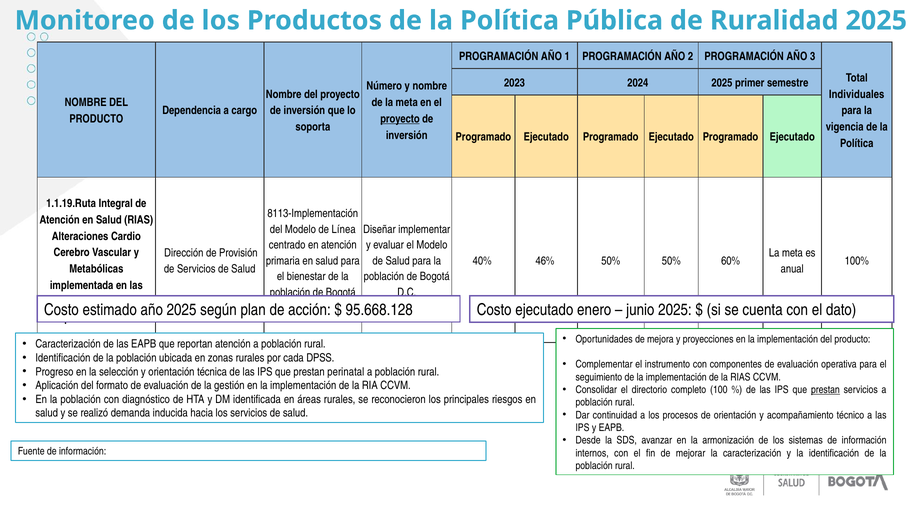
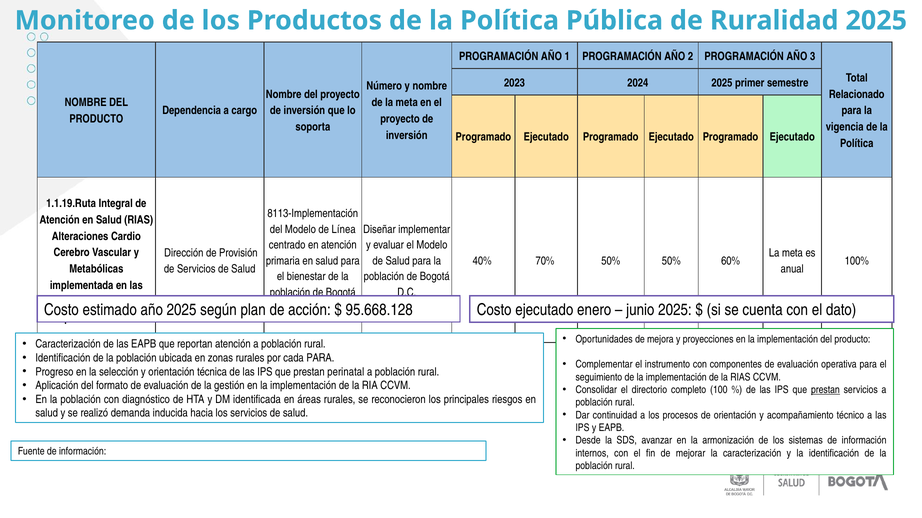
Individuales: Individuales -> Relacionado (857, 94)
proyecto underline: present -> none (400, 119)
46%: 46% -> 70% (545, 261)
cada DPSS: DPSS -> PARA (320, 358)
